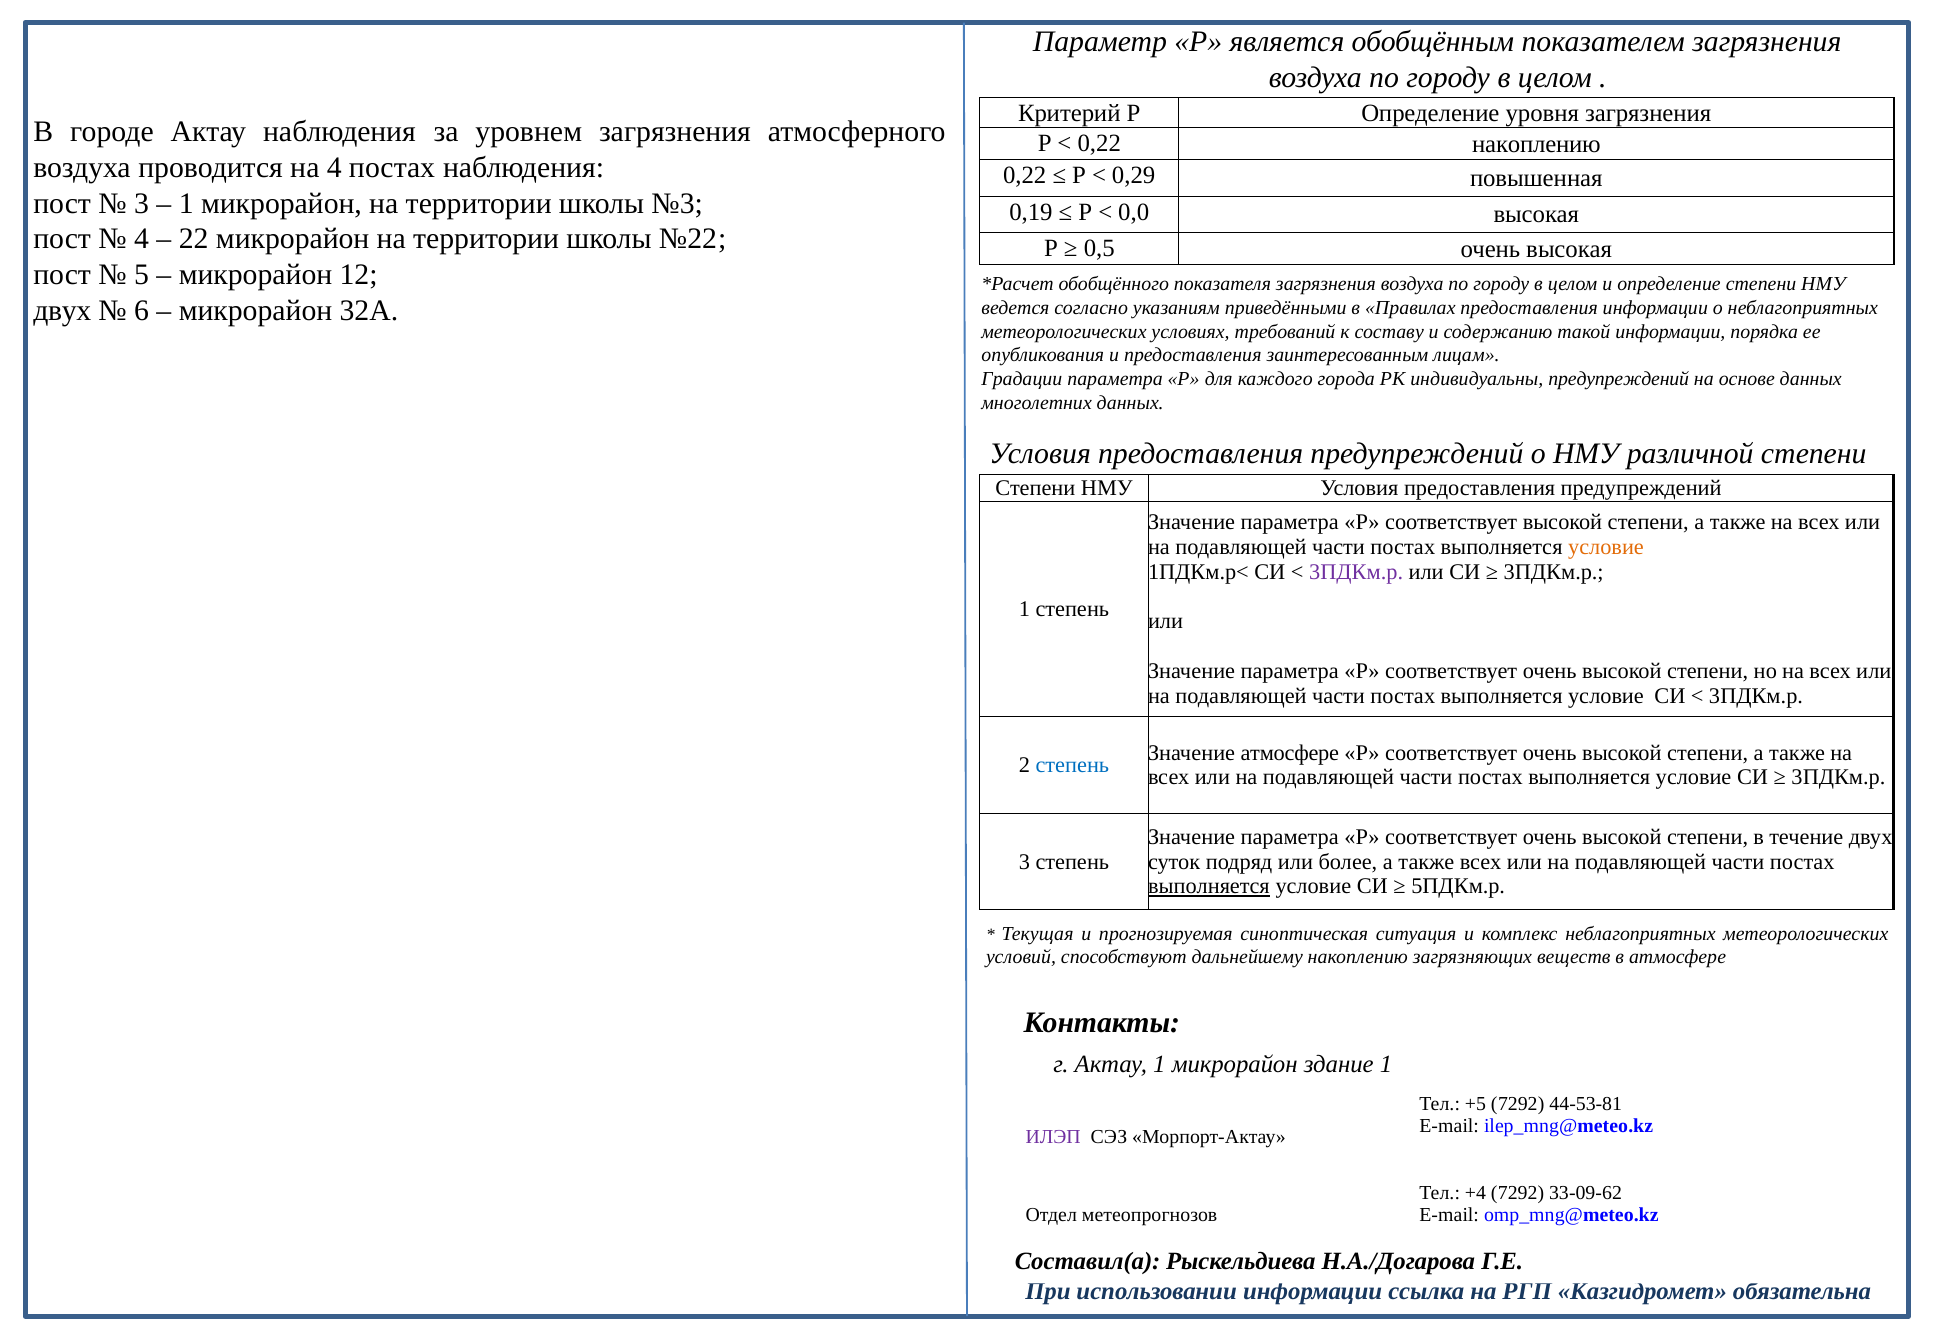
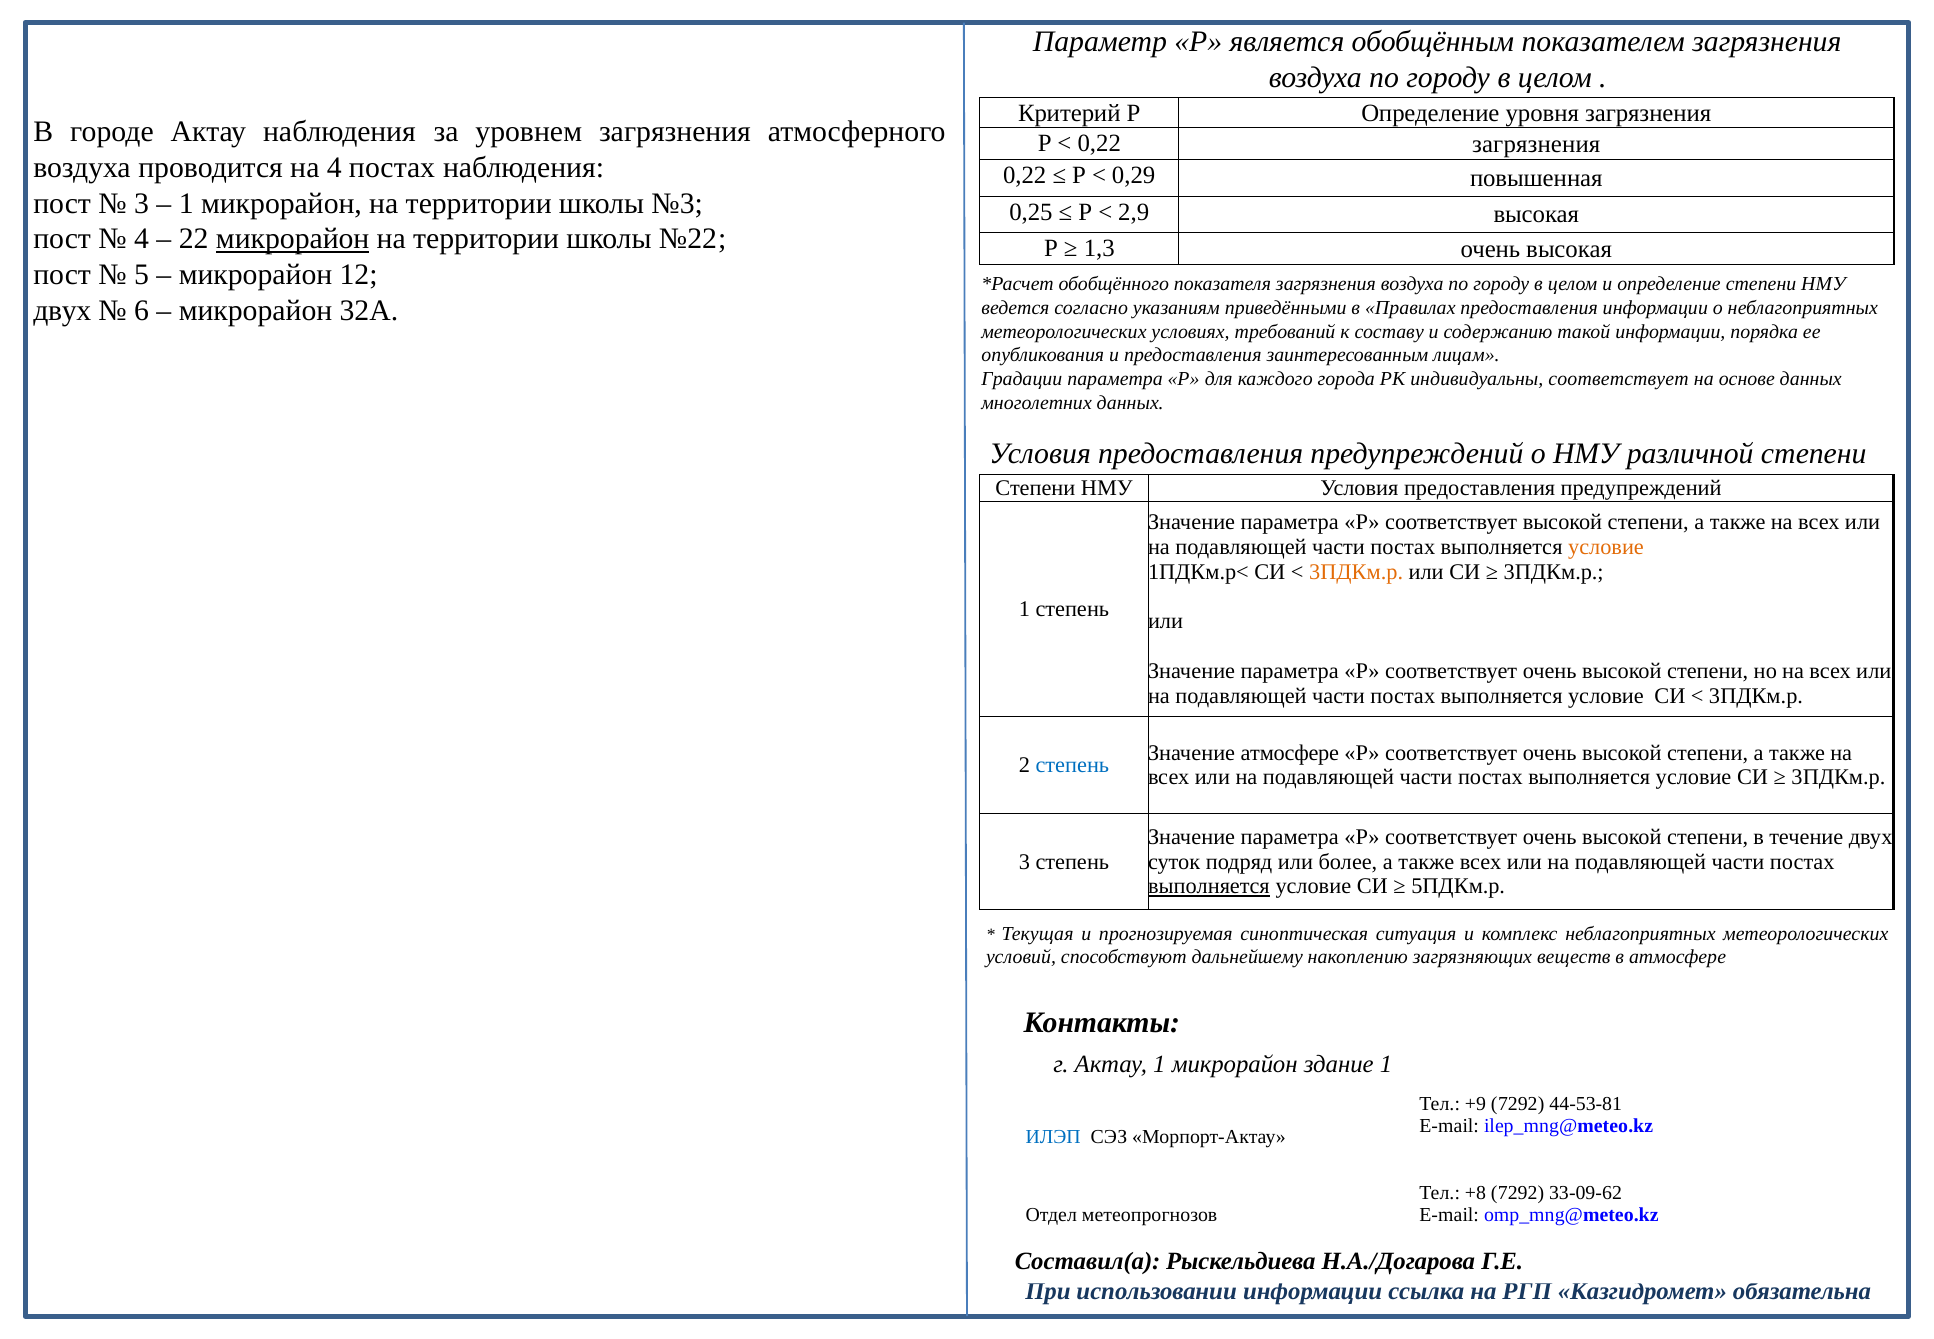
0,22 накоплению: накоплению -> загрязнения (1536, 144)
0,19: 0,19 -> 0,25 (1031, 212)
0,0: 0,0 -> 2,9 (1134, 212)
микрорайон underline: none -> present (293, 239)
0,5: 0,5 -> 1,3 (1099, 249)
индивидуальны предупреждений: предупреждений -> соответствует (1619, 379)
3ПДКм.р colour: purple -> orange (1356, 572)
+5: +5 -> +9 (1475, 1104)
ИЛЭП colour: purple -> blue (1053, 1137)
+4: +4 -> +8 (1475, 1193)
